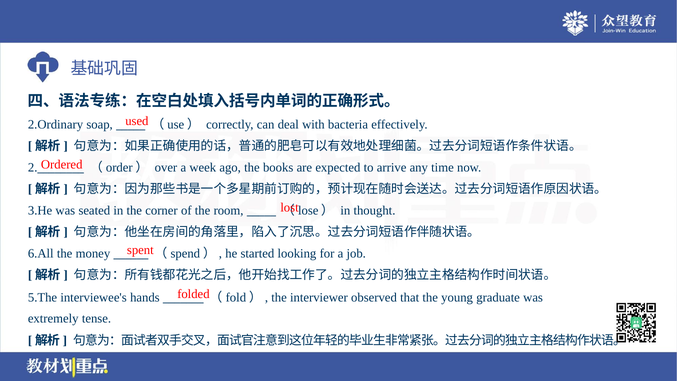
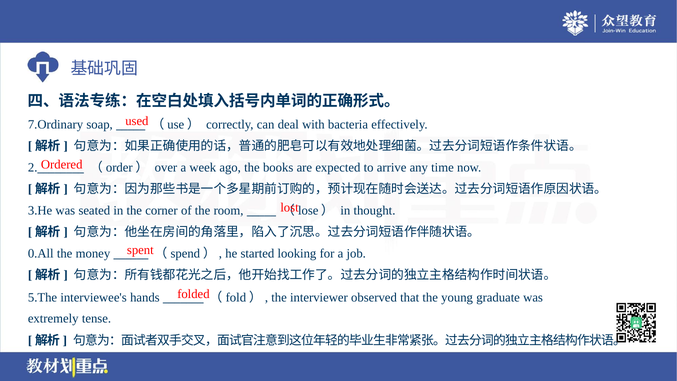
2.Ordinary: 2.Ordinary -> 7.Ordinary (56, 124)
6.All: 6.All -> 0.All (41, 254)
